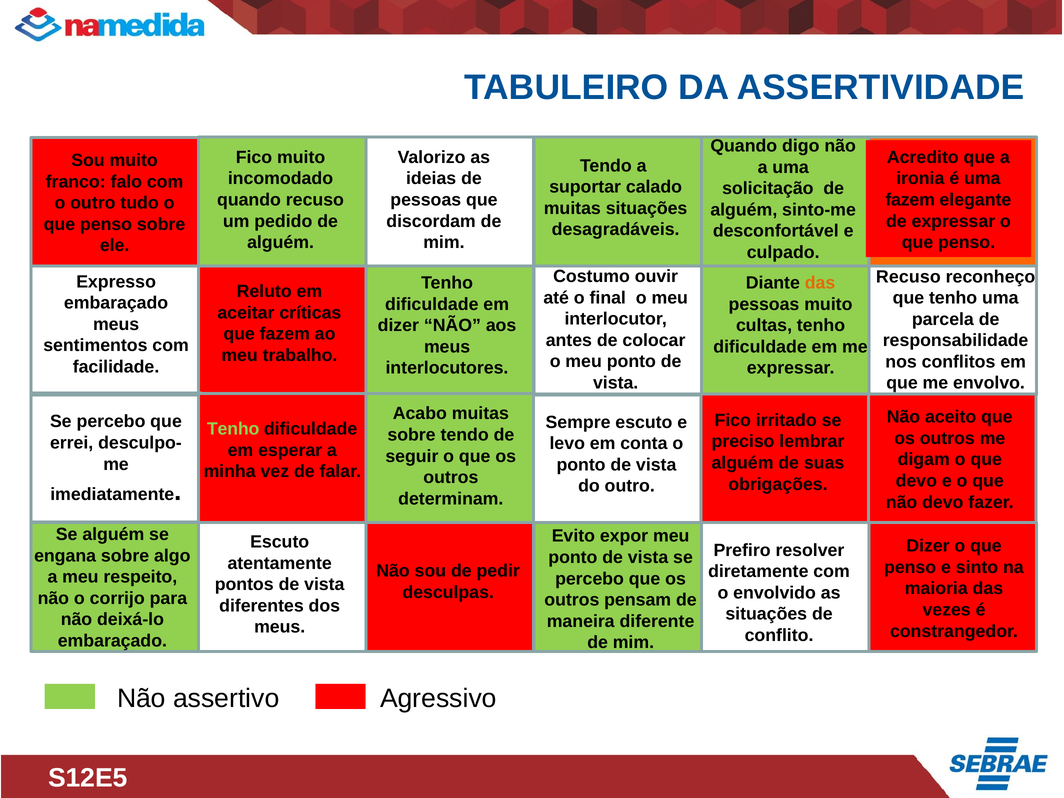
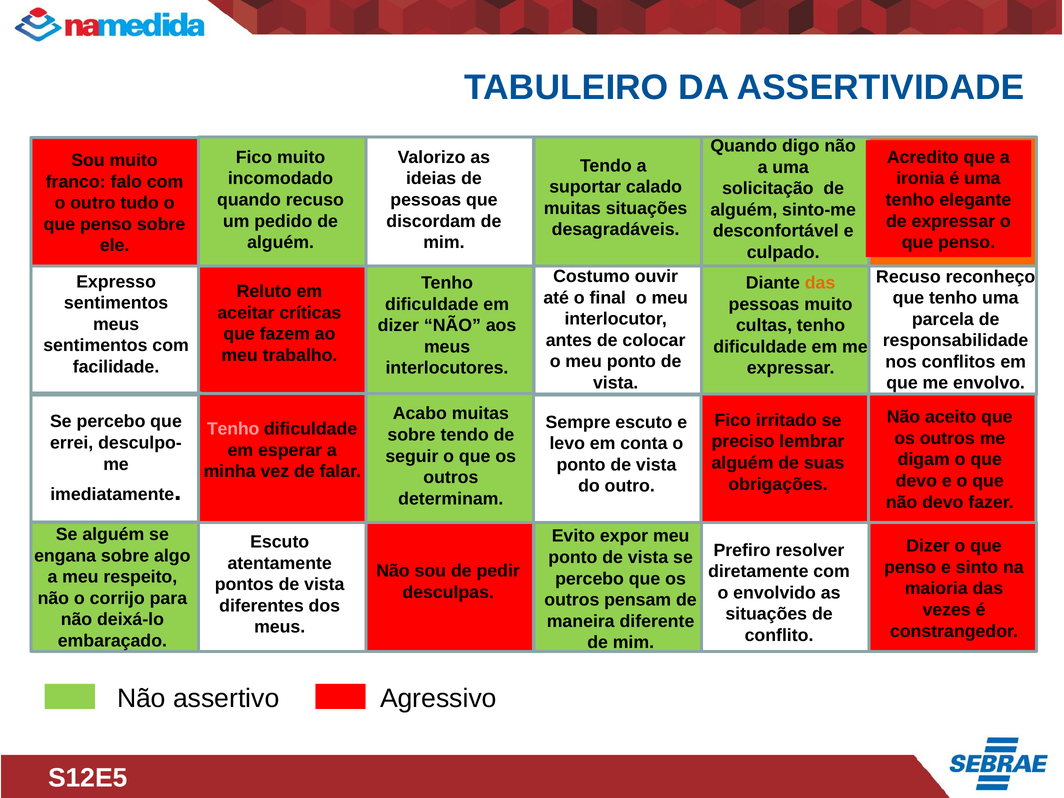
fazem: fazem -> tenho (910, 200)
embaraçado: embaraçado -> sentimentos (116, 303)
Tenho colour: light green -> pink (233, 429)
